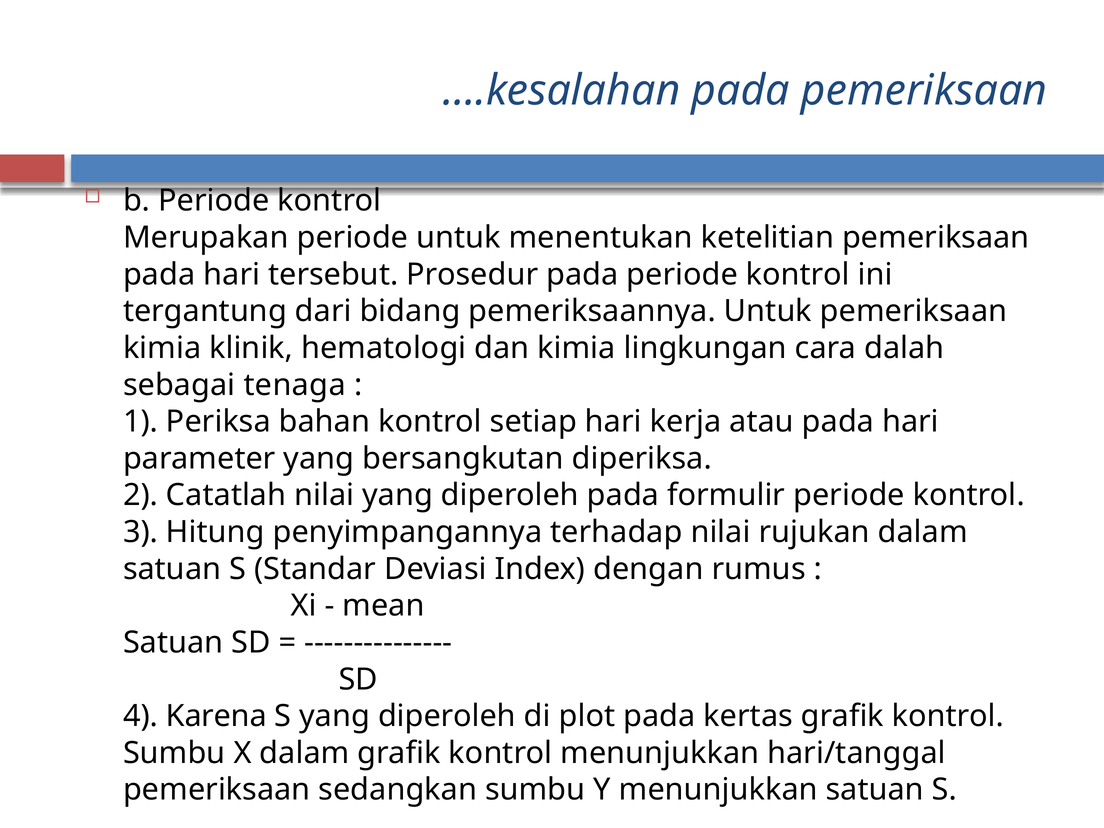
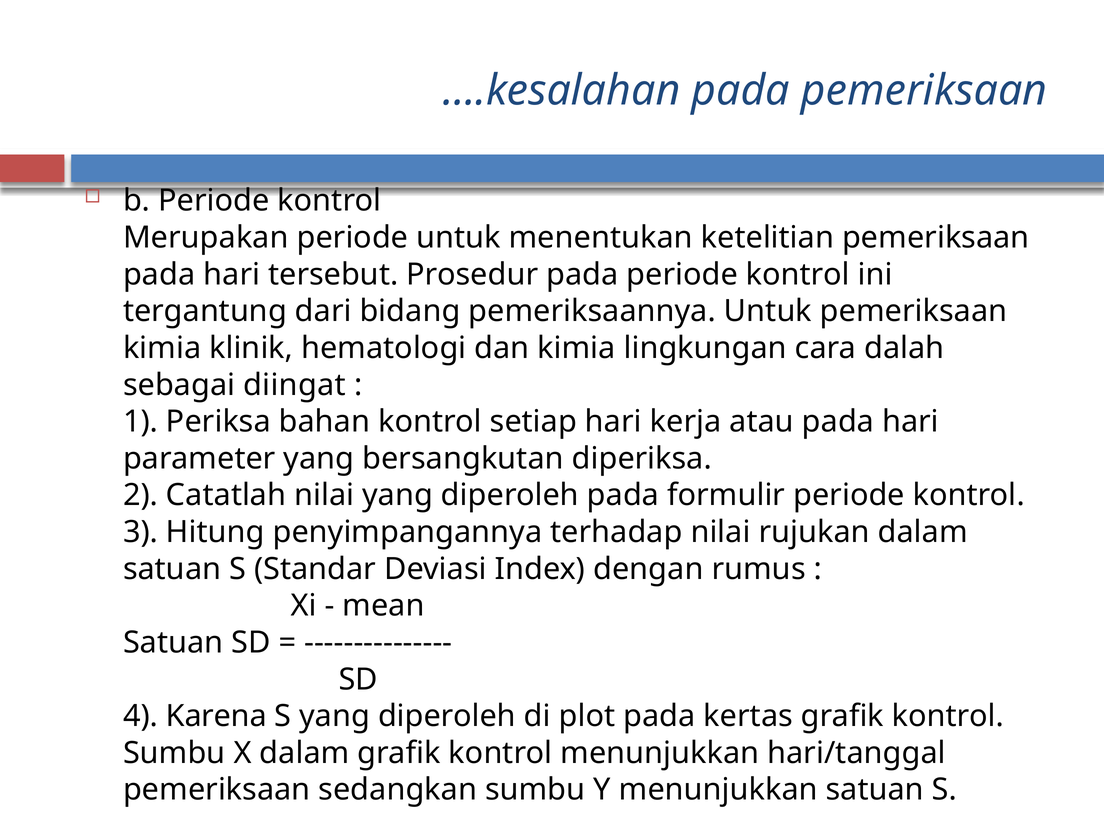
tenaga: tenaga -> diingat (295, 385)
